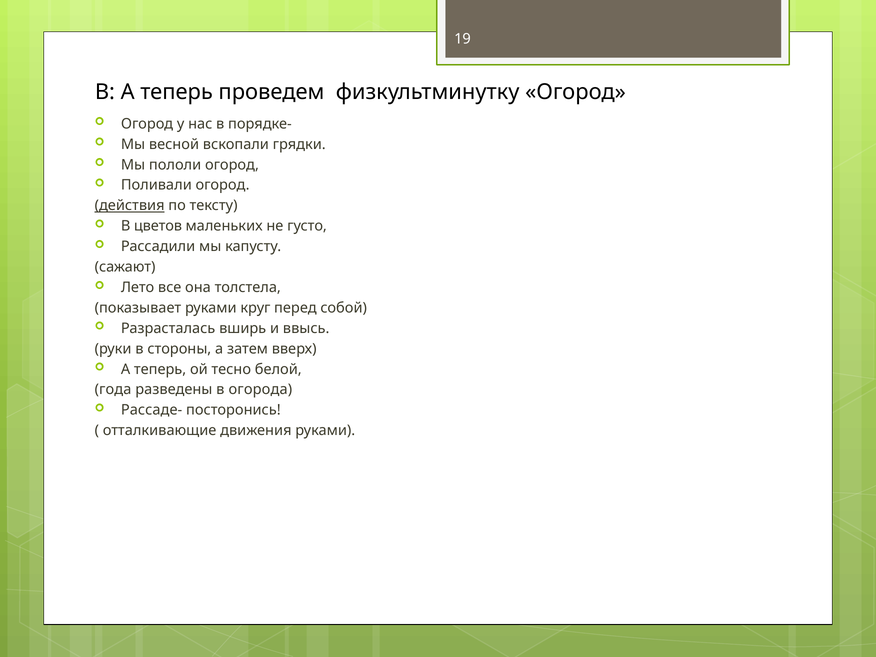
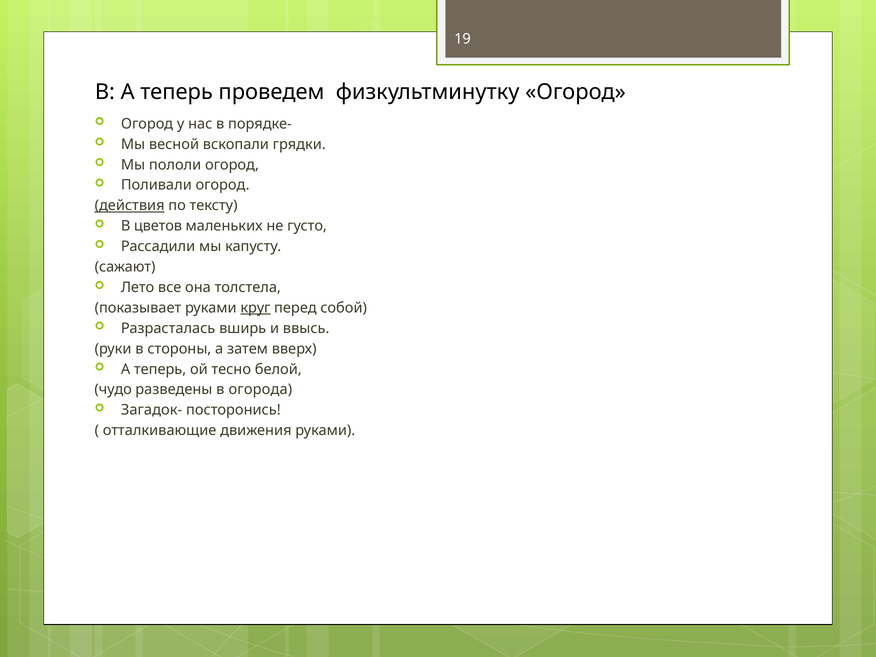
круг underline: none -> present (255, 308)
года: года -> чудо (113, 390)
Рассаде-: Рассаде- -> Загадок- (152, 410)
